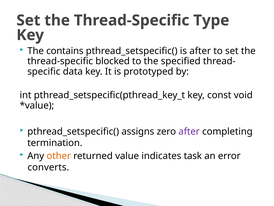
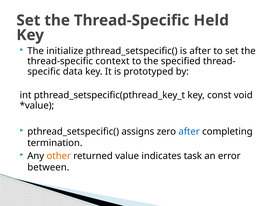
Type: Type -> Held (211, 20)
contains: contains -> initialize (65, 51)
blocked: blocked -> context (112, 61)
after colour: purple -> blue (189, 131)
converts: converts -> between (48, 167)
